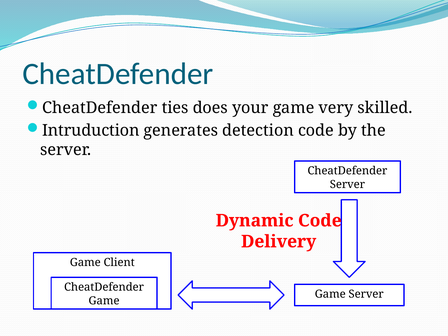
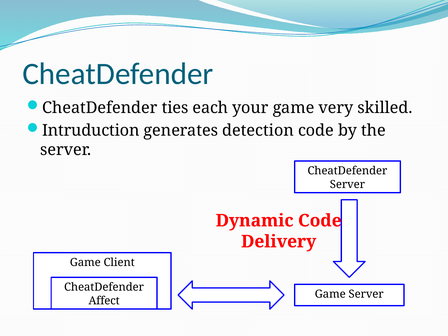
does: does -> each (210, 108)
Game: Game -> Affect (104, 301)
